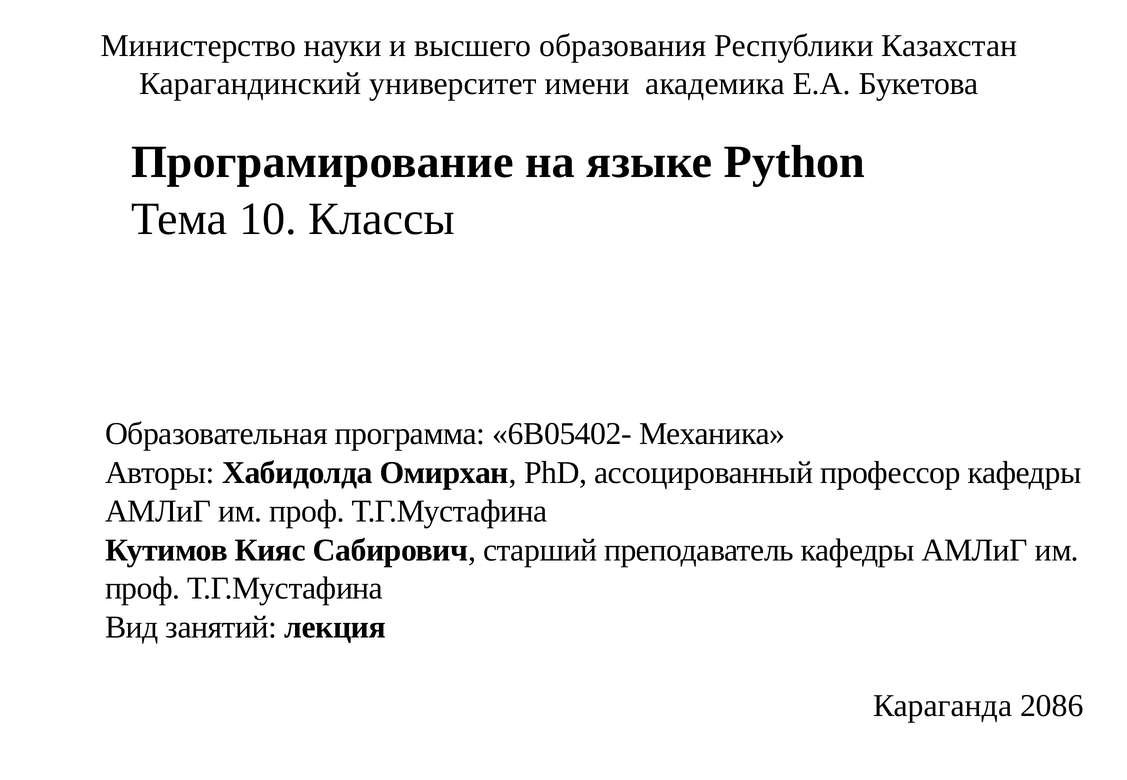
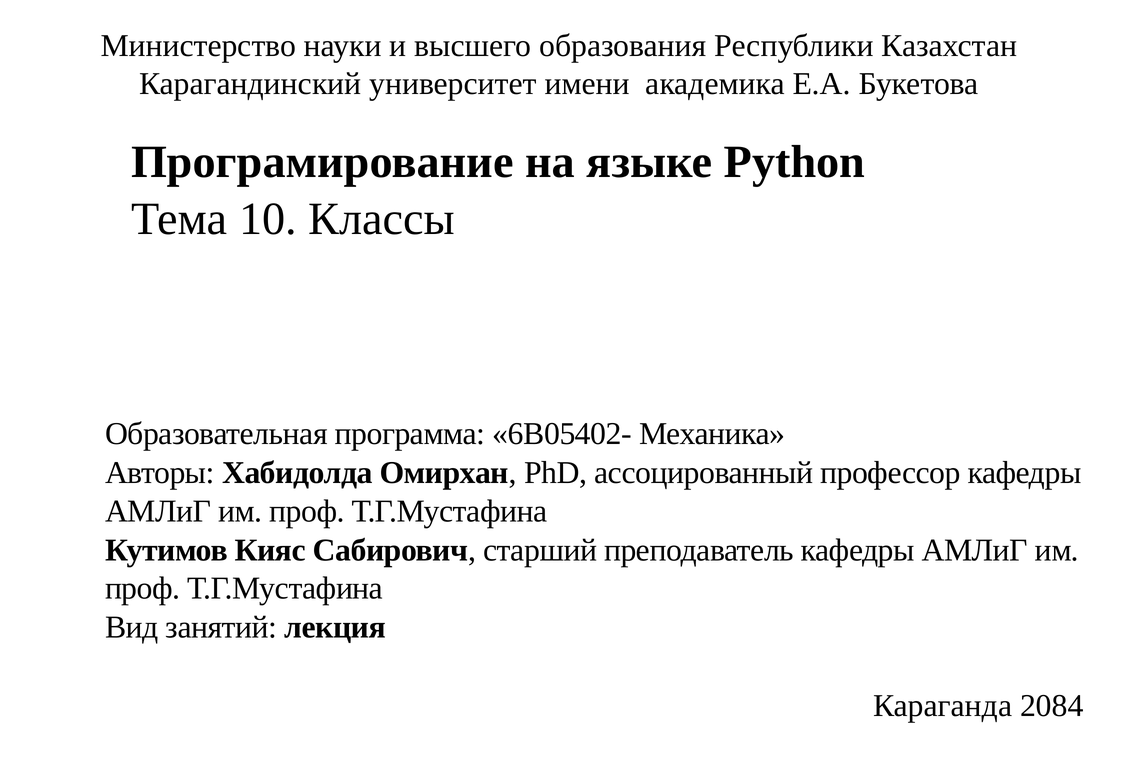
2086: 2086 -> 2084 (1052, 706)
